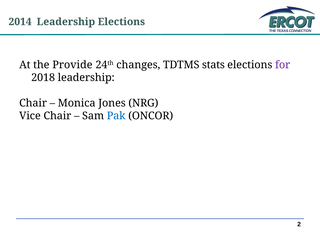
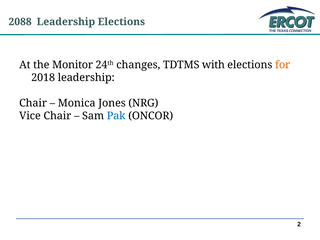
2014: 2014 -> 2088 (20, 22)
Provide: Provide -> Monitor (73, 65)
stats: stats -> with (213, 65)
for colour: purple -> orange (283, 65)
